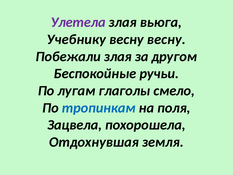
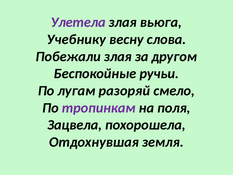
весну весну: весну -> слова (166, 39)
глаголы: глаголы -> разоряй (124, 91)
тропинкам colour: blue -> purple (99, 108)
